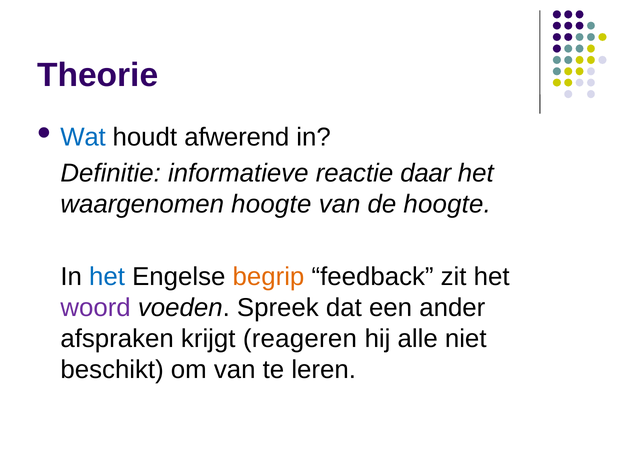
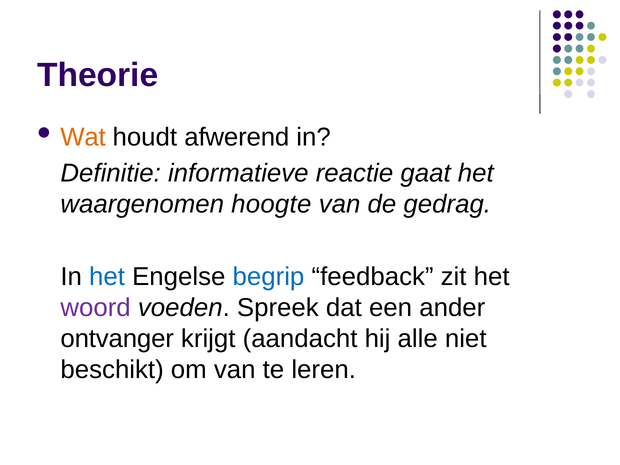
Wat colour: blue -> orange (83, 137)
daar: daar -> gaat (426, 173)
de hoogte: hoogte -> gedrag (447, 204)
begrip colour: orange -> blue (268, 277)
afspraken: afspraken -> ontvanger (117, 339)
reageren: reageren -> aandacht (300, 339)
